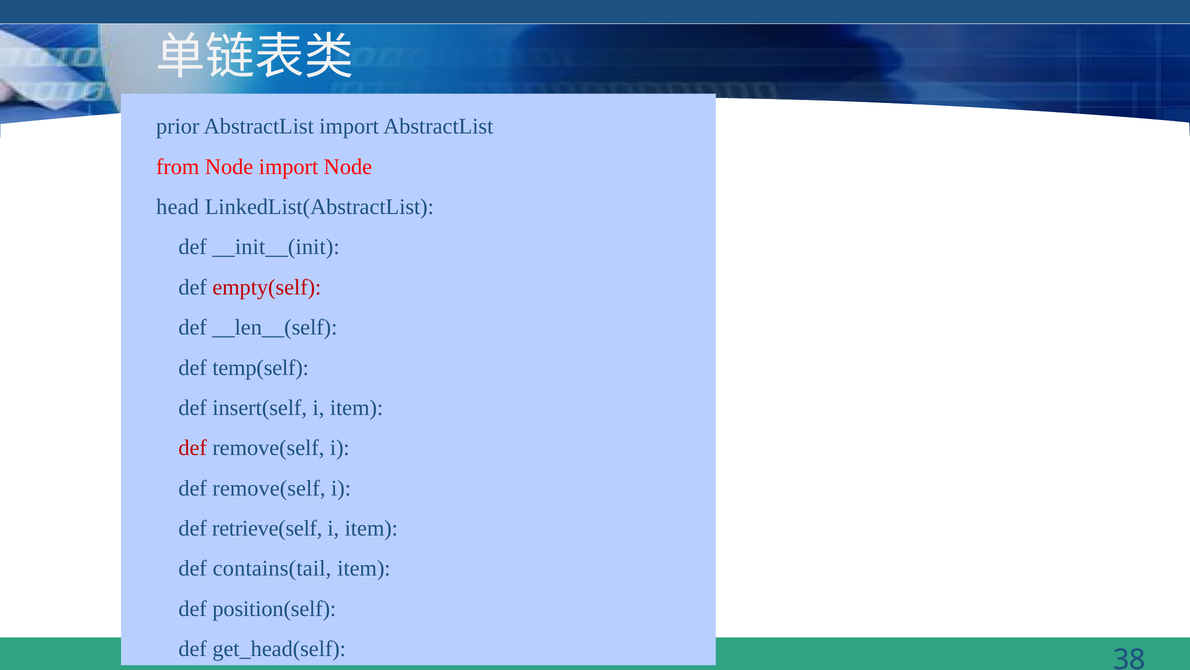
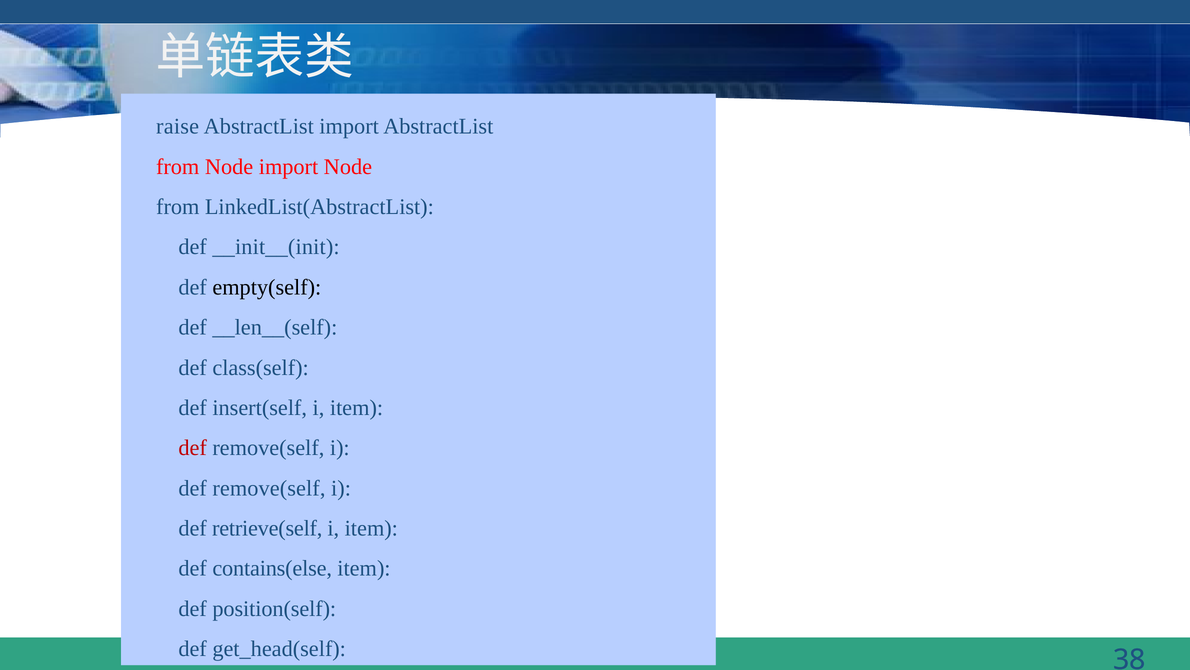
prior: prior -> raise (178, 126)
head: head -> from (178, 207)
empty(self colour: red -> black (267, 287)
temp(self: temp(self -> class(self (261, 367)
contains(tail: contains(tail -> contains(else (272, 568)
